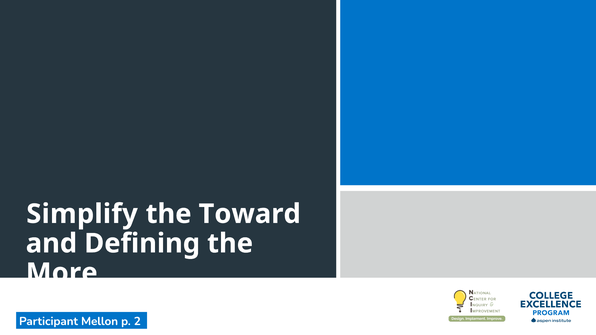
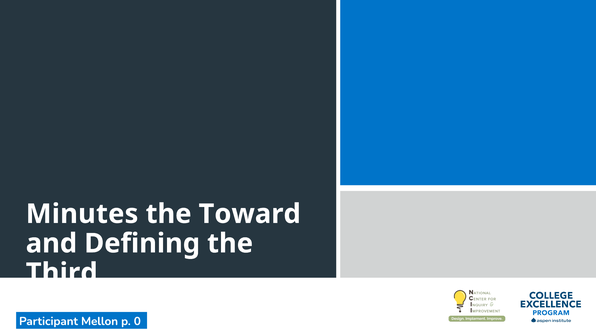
Simplify: Simplify -> Minutes (82, 214)
More: More -> Third (62, 273)
2: 2 -> 0 (137, 321)
